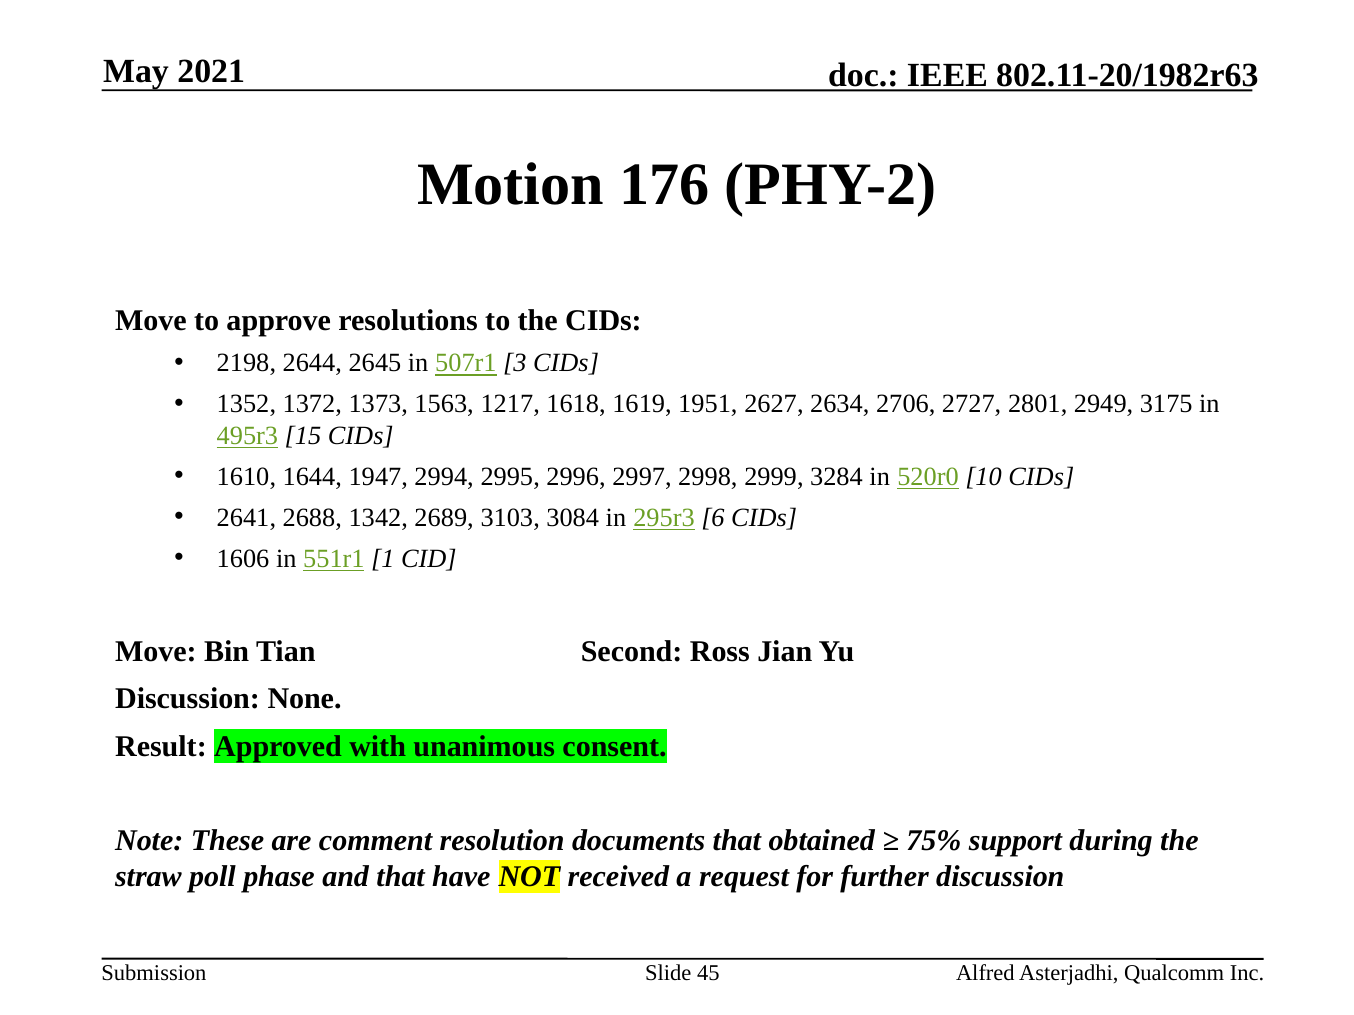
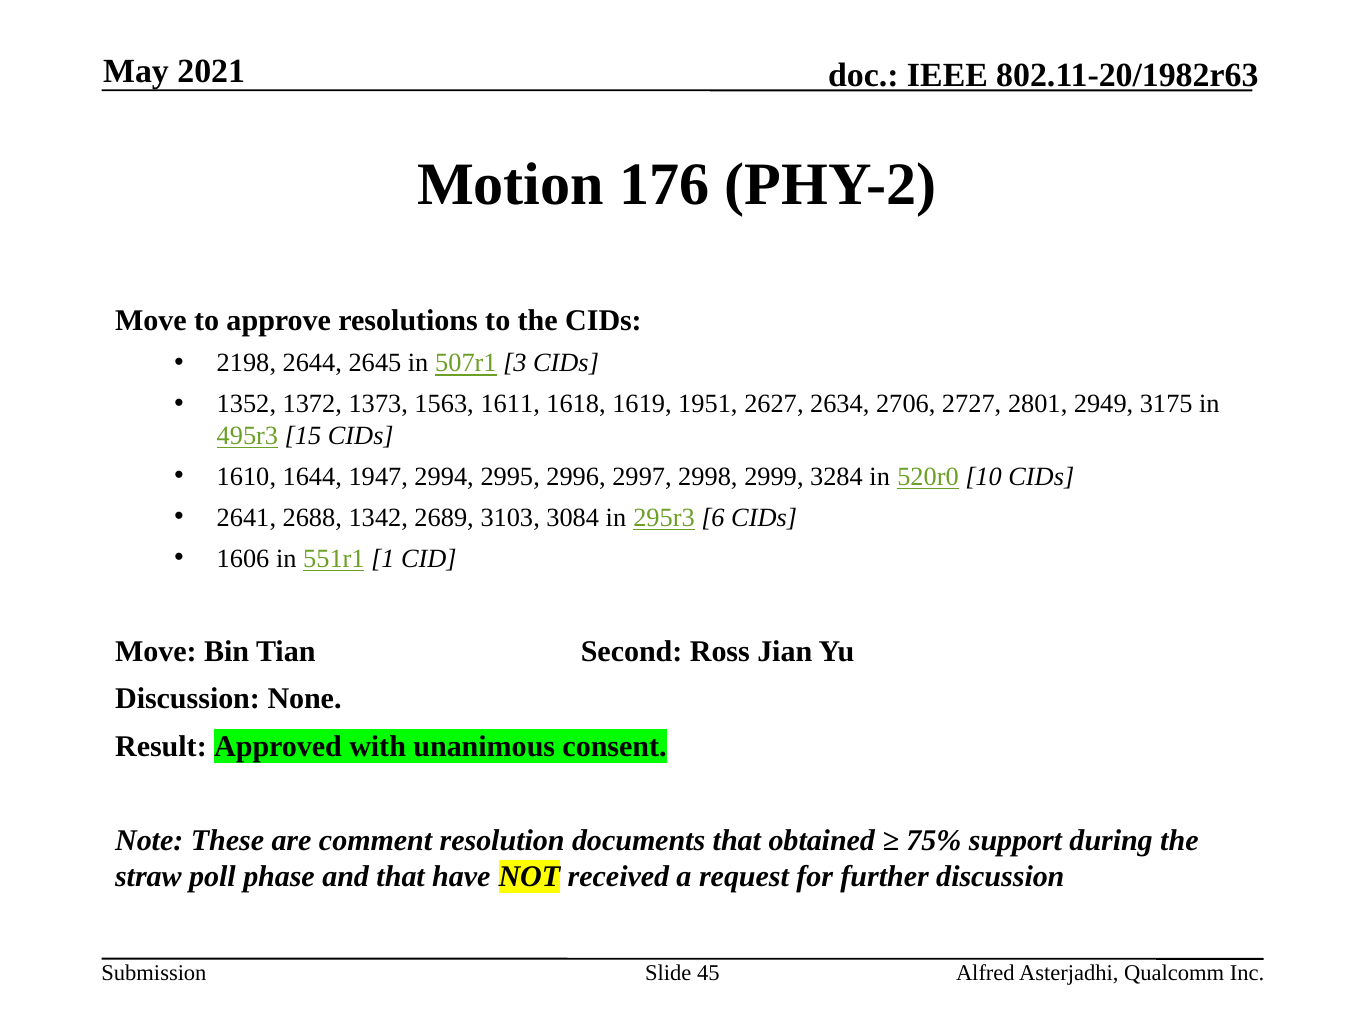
1217: 1217 -> 1611 (510, 404)
